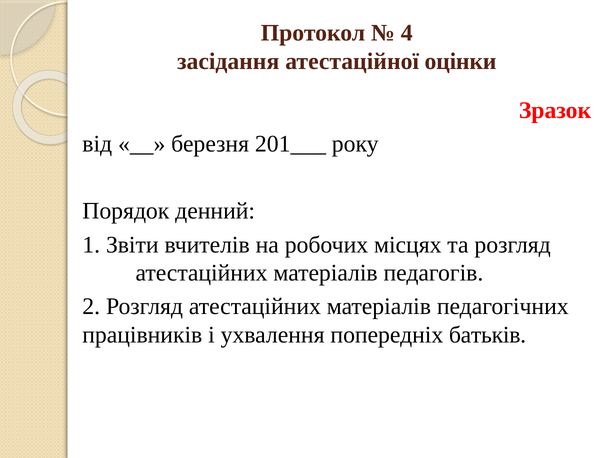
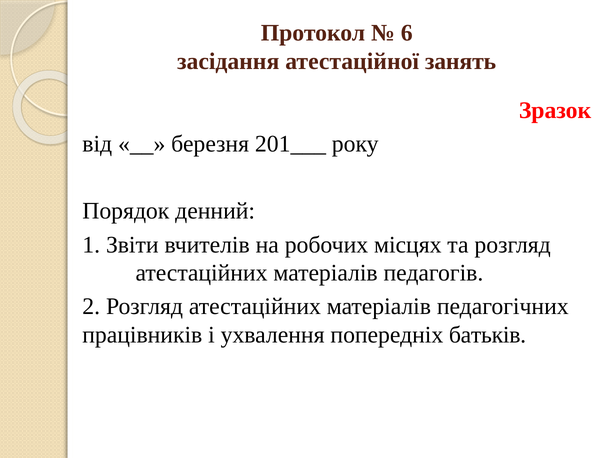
4: 4 -> 6 (407, 33)
оцінки: оцінки -> занять (461, 62)
